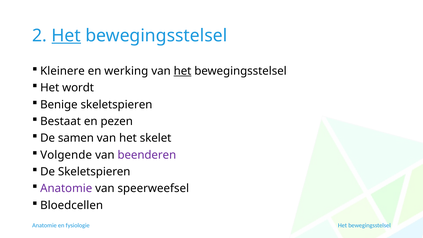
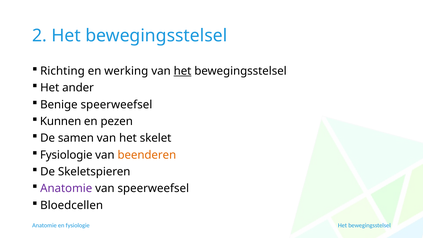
Het underline: present -> none (66, 36)
Kleinere: Kleinere -> Richting (62, 71)
wordt: wordt -> ander (78, 88)
Benige skeletspieren: skeletspieren -> speerweefsel (116, 105)
Bestaat: Bestaat -> Kunnen (61, 121)
Volgende: Volgende -> Fysiologie (66, 155)
beenderen colour: purple -> orange (147, 155)
